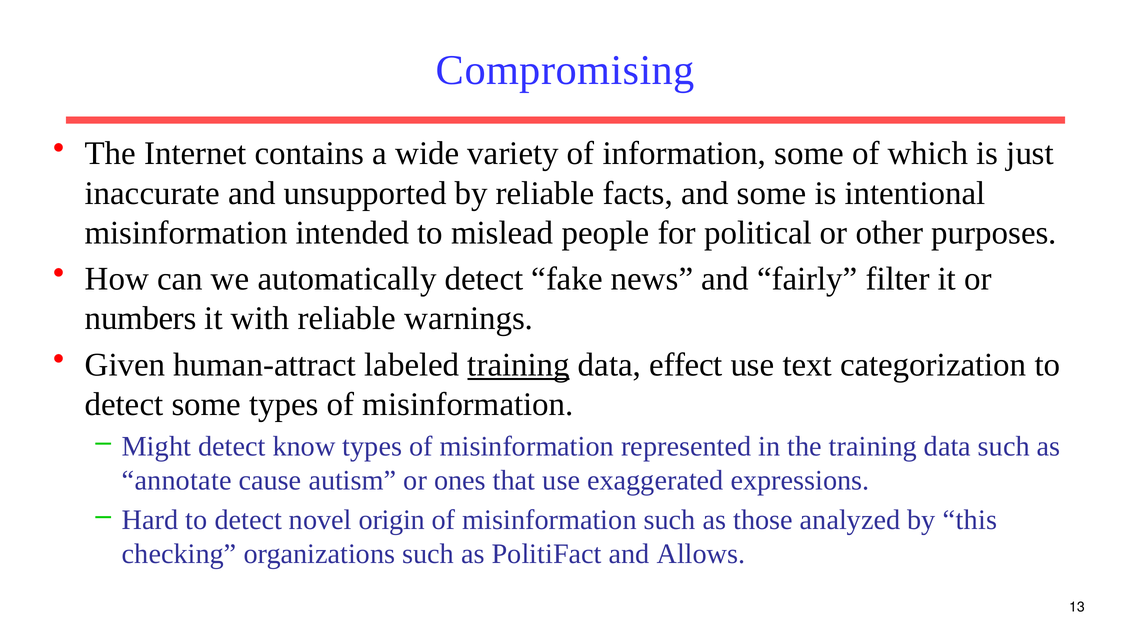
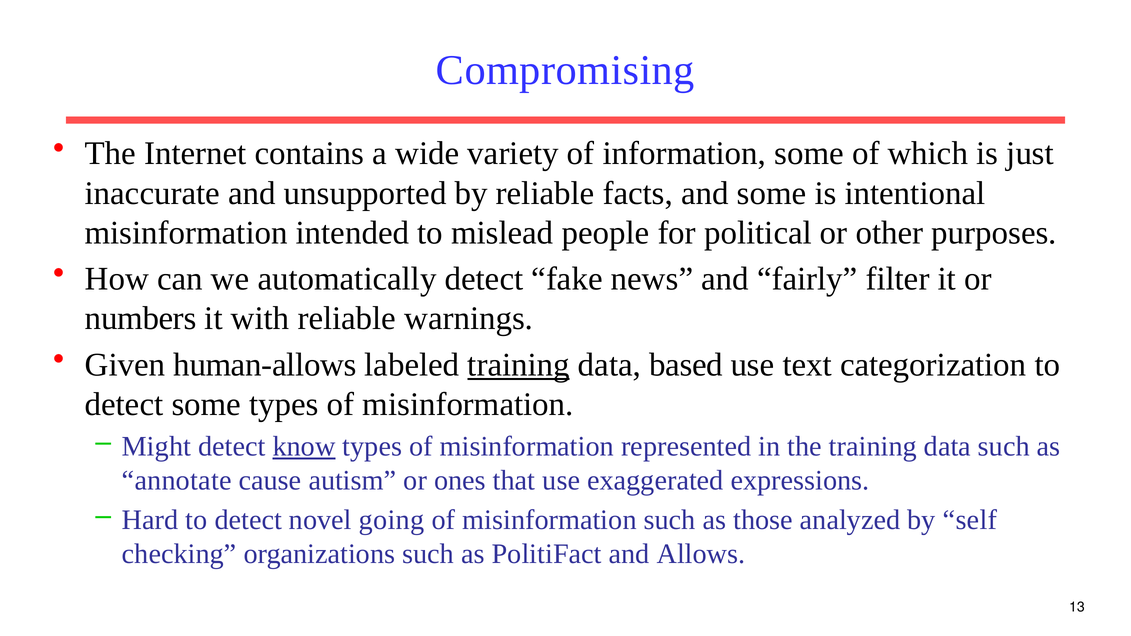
human-attract: human-attract -> human-allows (265, 365)
effect: effect -> based (686, 365)
know underline: none -> present (304, 447)
origin: origin -> going (392, 520)
this: this -> self (970, 520)
